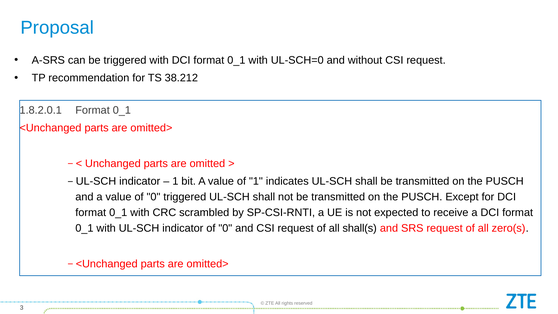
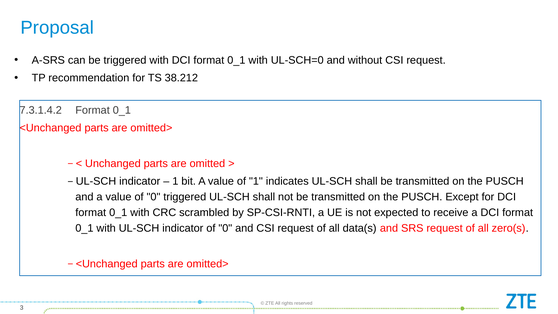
1.8.2.0.1: 1.8.2.0.1 -> 7.3.1.4.2 (41, 110)
shall(s: shall(s -> data(s (360, 228)
